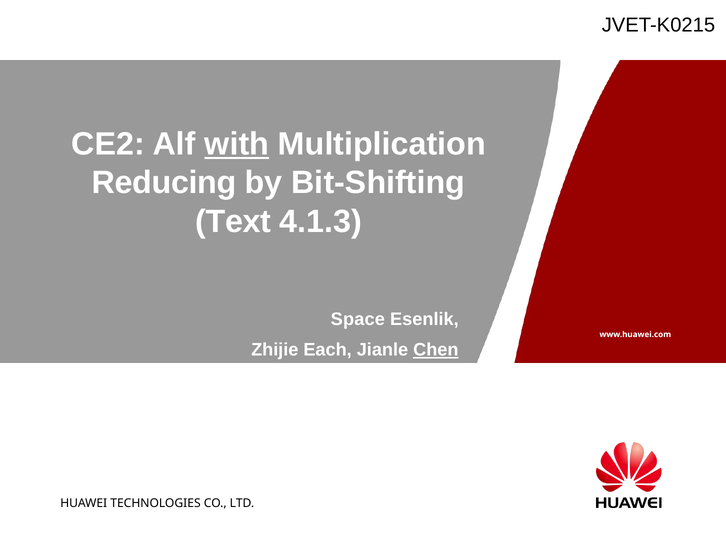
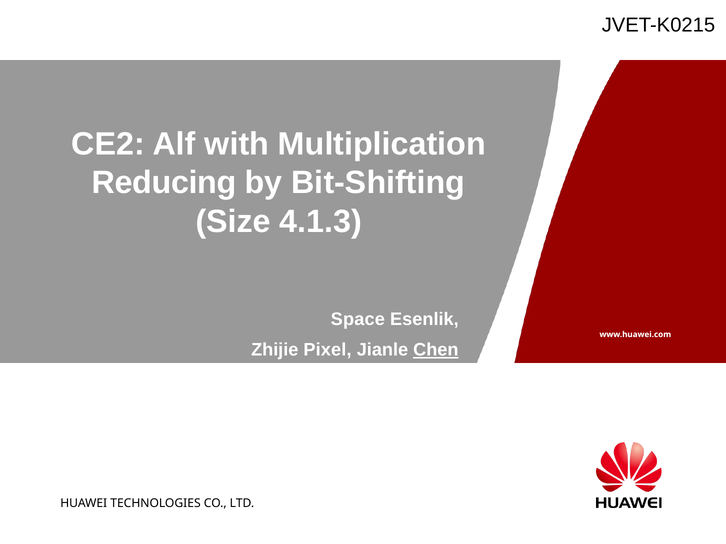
with underline: present -> none (237, 144)
Text: Text -> Size (233, 222)
Each: Each -> Pixel (327, 350)
